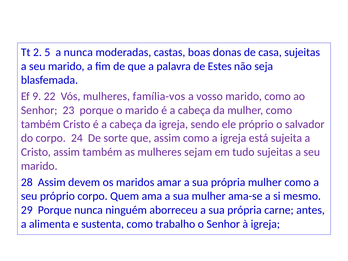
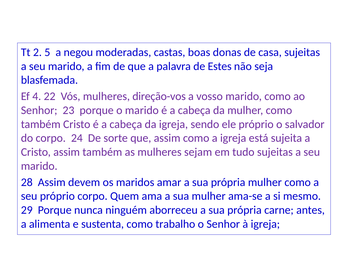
a nunca: nunca -> negou (78, 52)
9: 9 -> 4 (37, 96)
família-vos: família-vos -> direção-vos (159, 96)
